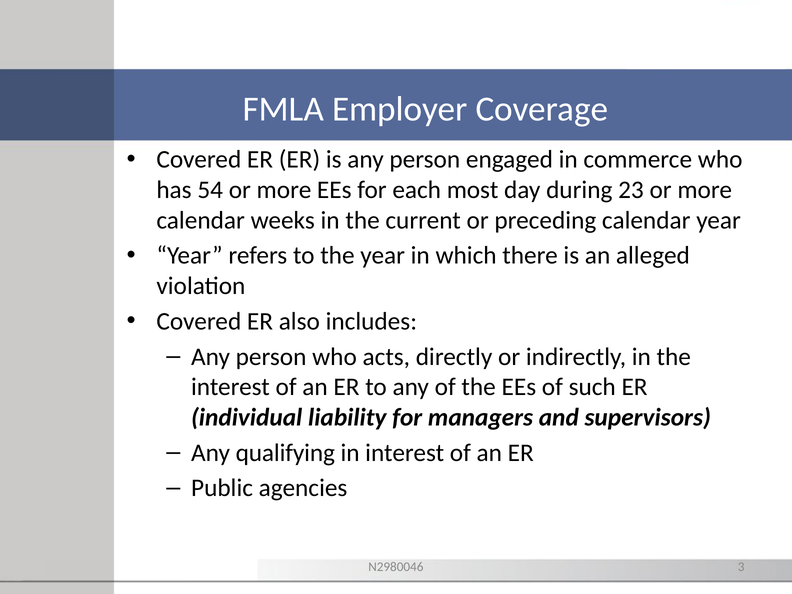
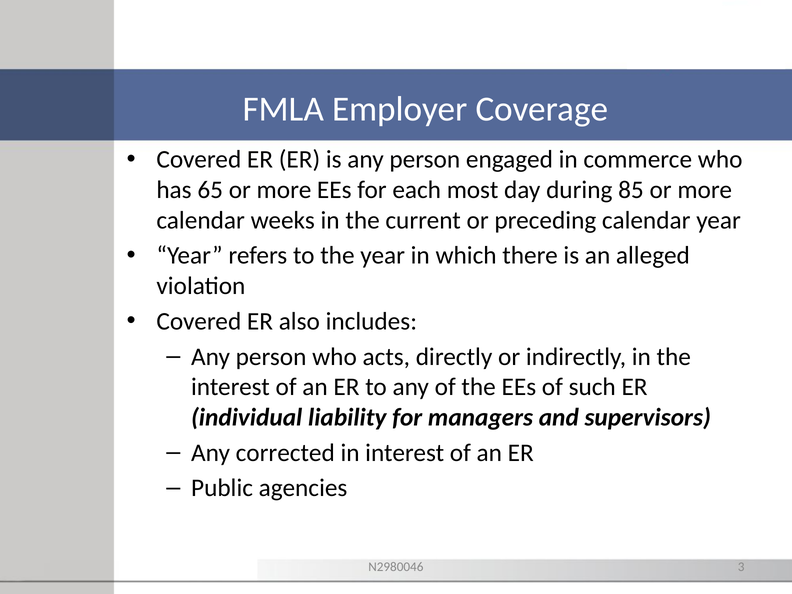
54: 54 -> 65 (210, 190)
23: 23 -> 85 (631, 190)
qualifying: qualifying -> corrected (285, 453)
